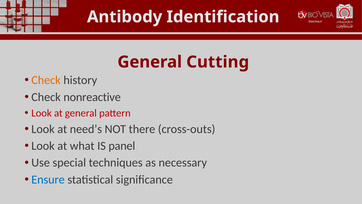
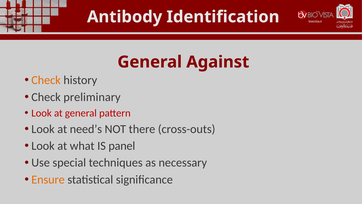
Cutting: Cutting -> Against (218, 62)
nonreactive: nonreactive -> preliminary (92, 97)
Ensure colour: blue -> orange (48, 179)
